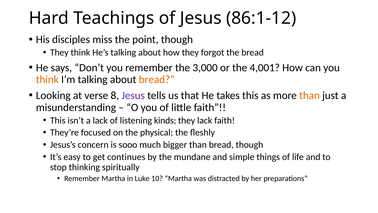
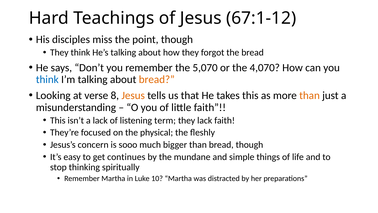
86:1-12: 86:1-12 -> 67:1-12 (261, 18)
3,000: 3,000 -> 5,070 (205, 68)
4,001: 4,001 -> 4,070 (265, 68)
think colour: orange -> blue (47, 79)
Jesus colour: purple -> orange (133, 95)
kinds: kinds -> term (165, 120)
